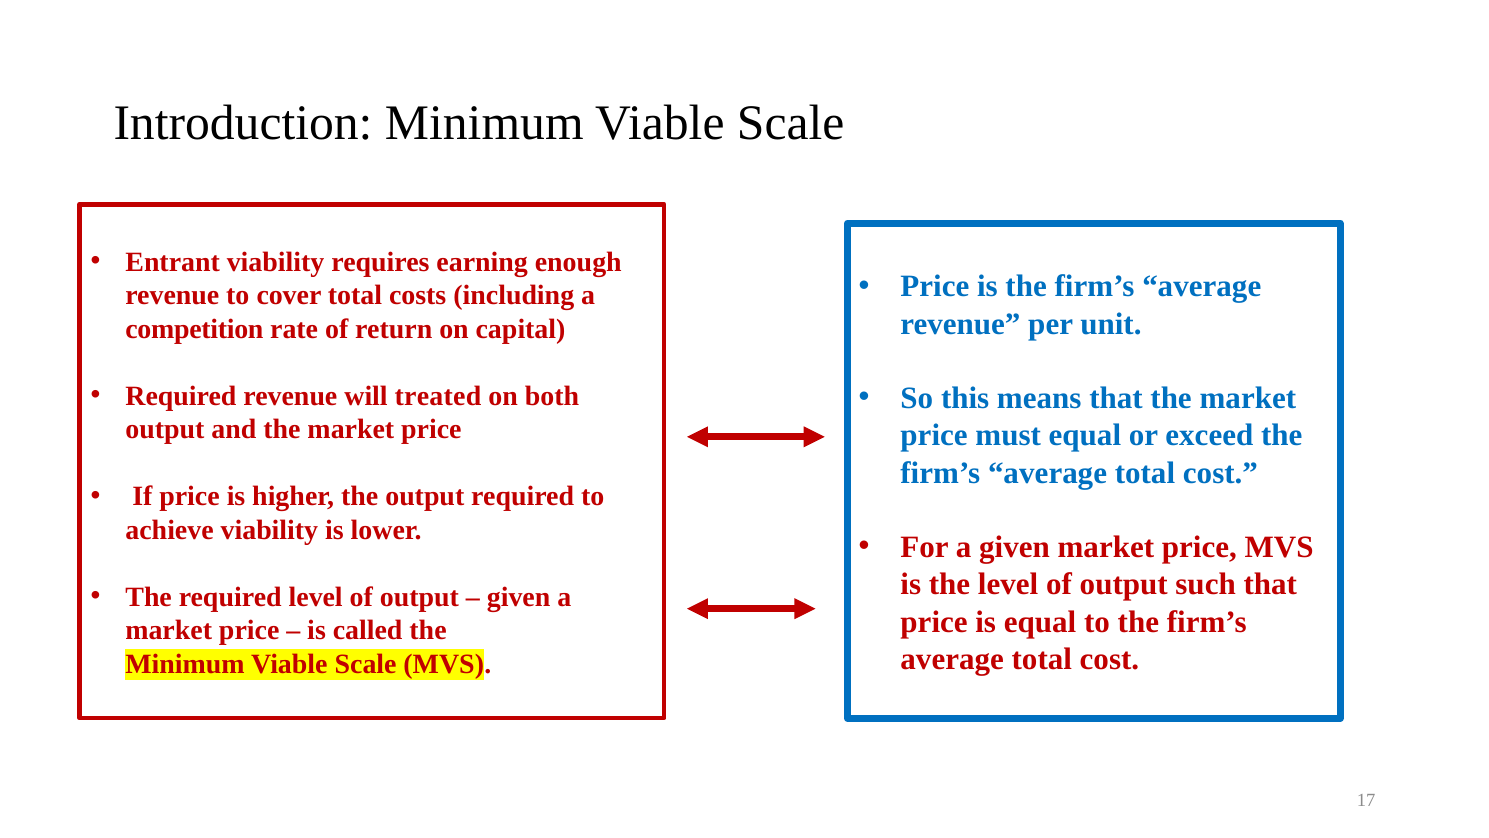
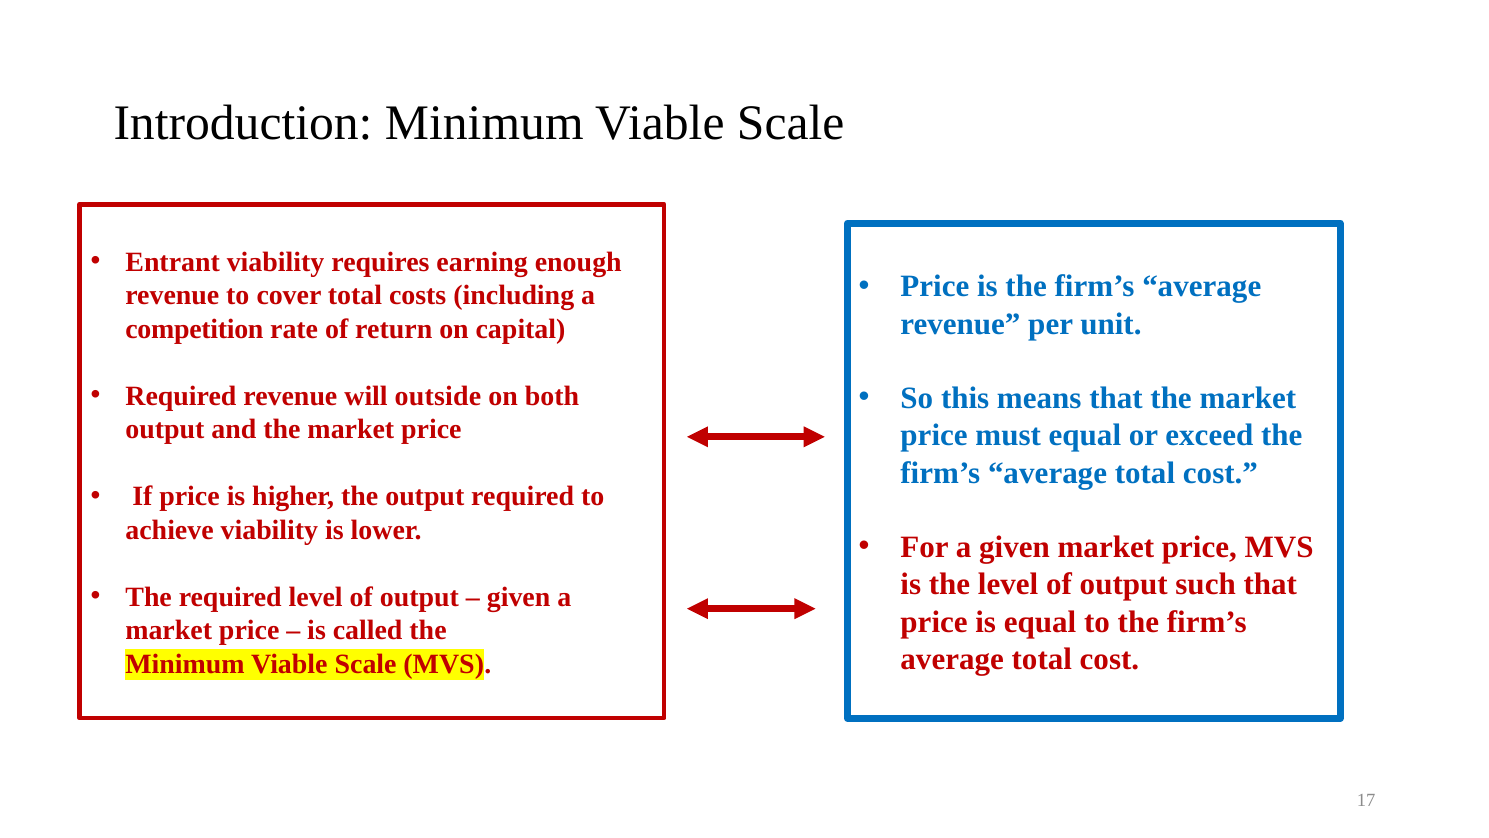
treated: treated -> outside (438, 396)
